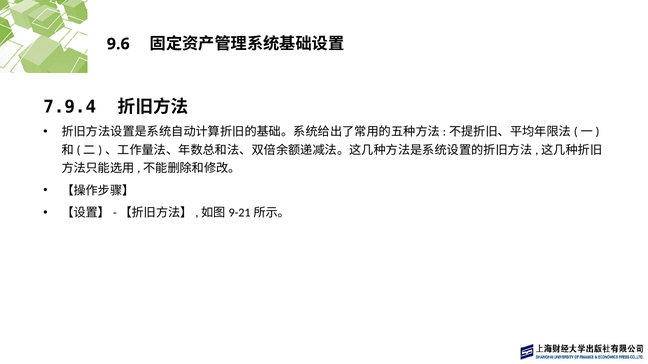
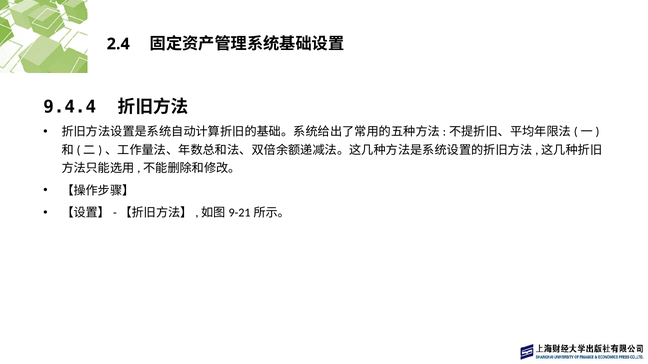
9.6: 9.6 -> 2.4 (118, 44)
7.9.4: 7.9.4 -> 9.4.4 (70, 107)
